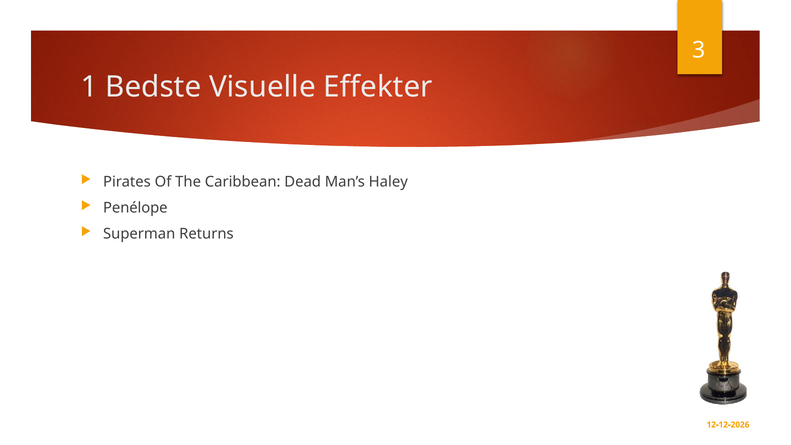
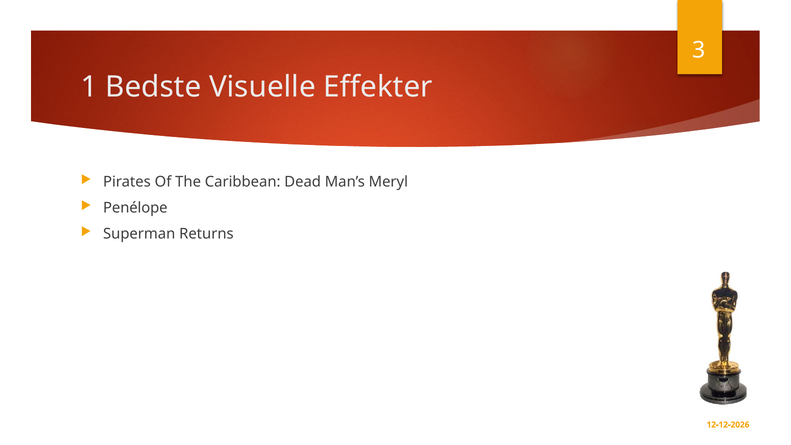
Haley: Haley -> Meryl (388, 182)
